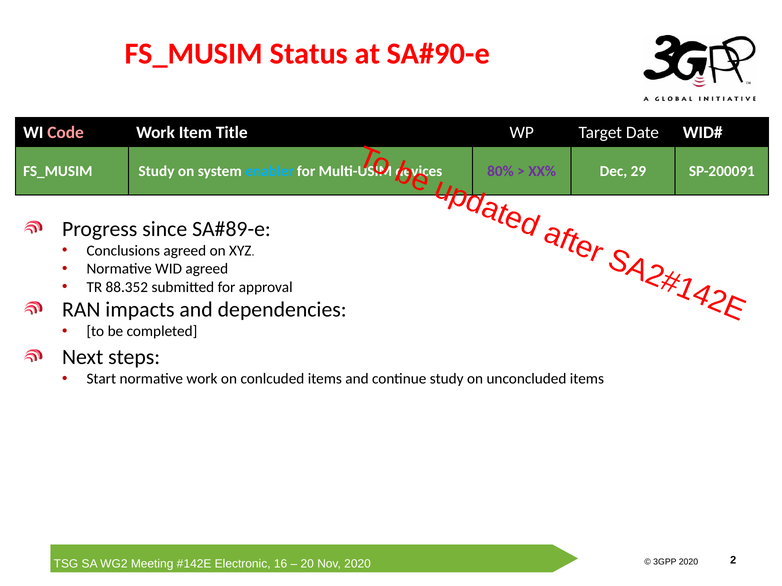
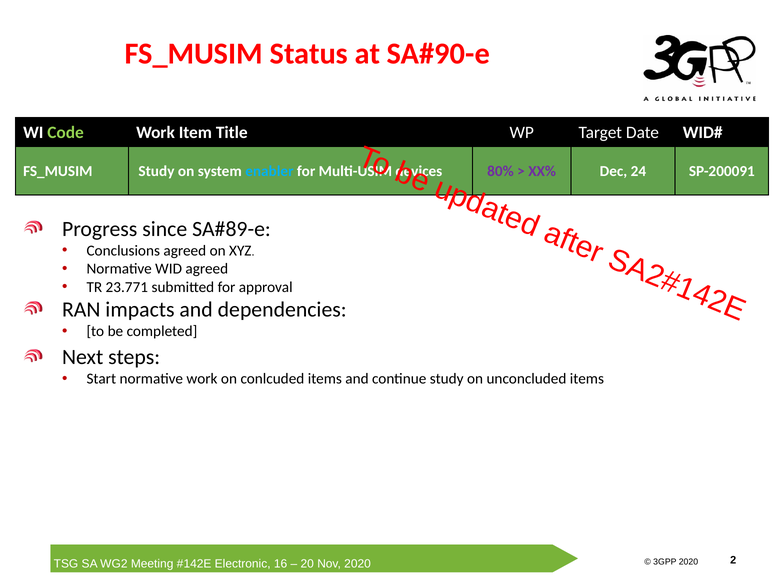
Code colour: pink -> light green (66, 132)
29: 29 -> 24 (638, 171)
88.352: 88.352 -> 23.771 (127, 287)
